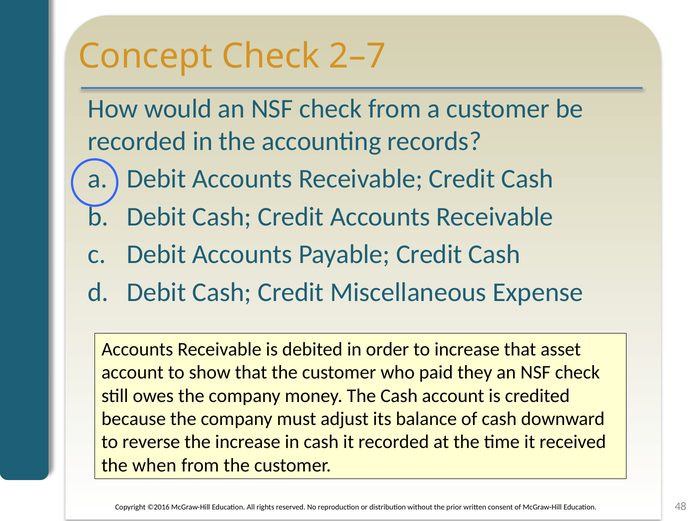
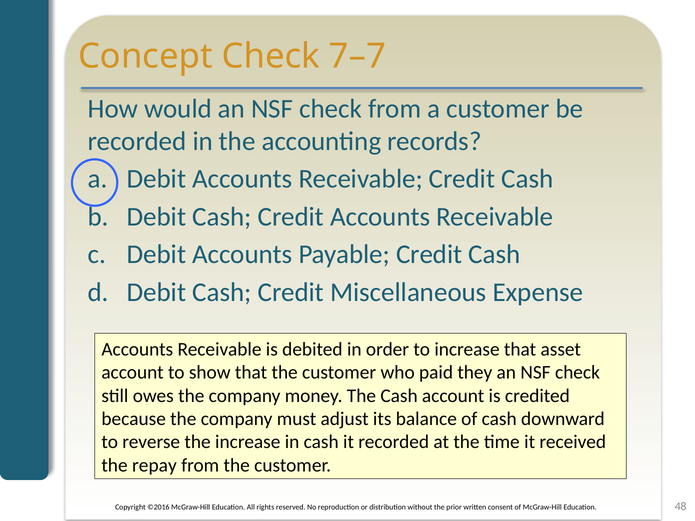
2–7: 2–7 -> 7–7 (358, 56)
when: when -> repay (154, 465)
